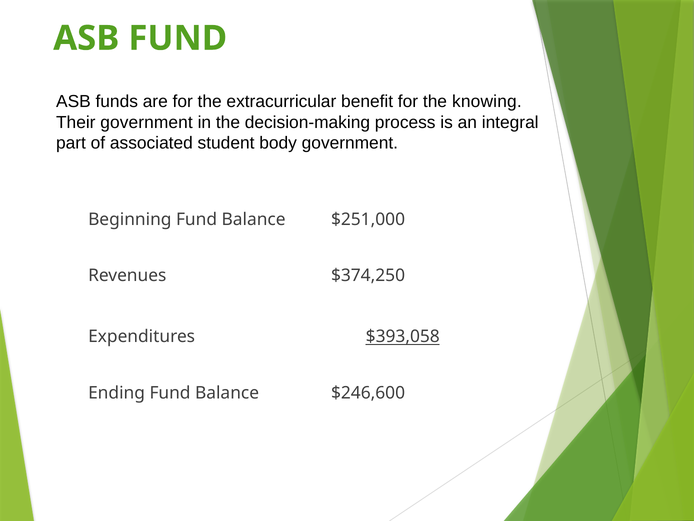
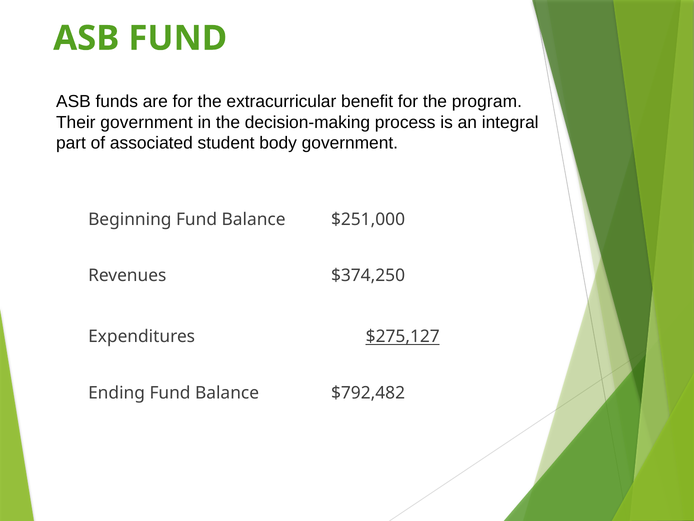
knowing: knowing -> program (487, 101)
$393,058: $393,058 -> $275,127 (403, 336)
$246,600: $246,600 -> $792,482 (368, 393)
